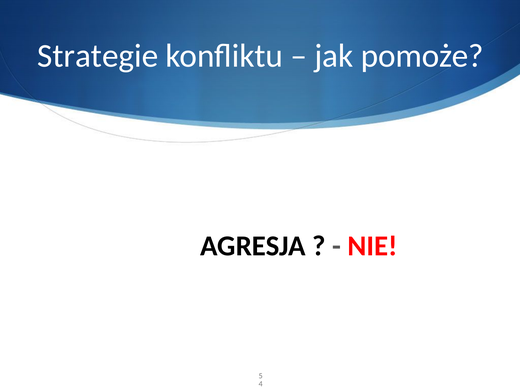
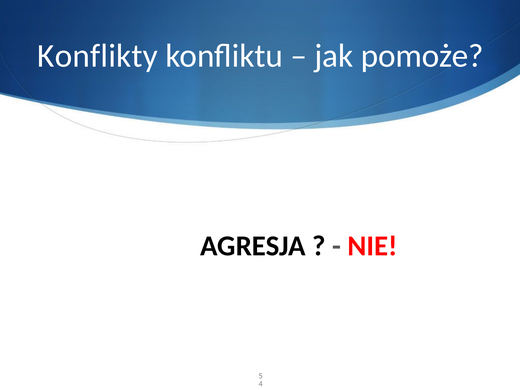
Strategie: Strategie -> Konflikty (98, 56)
